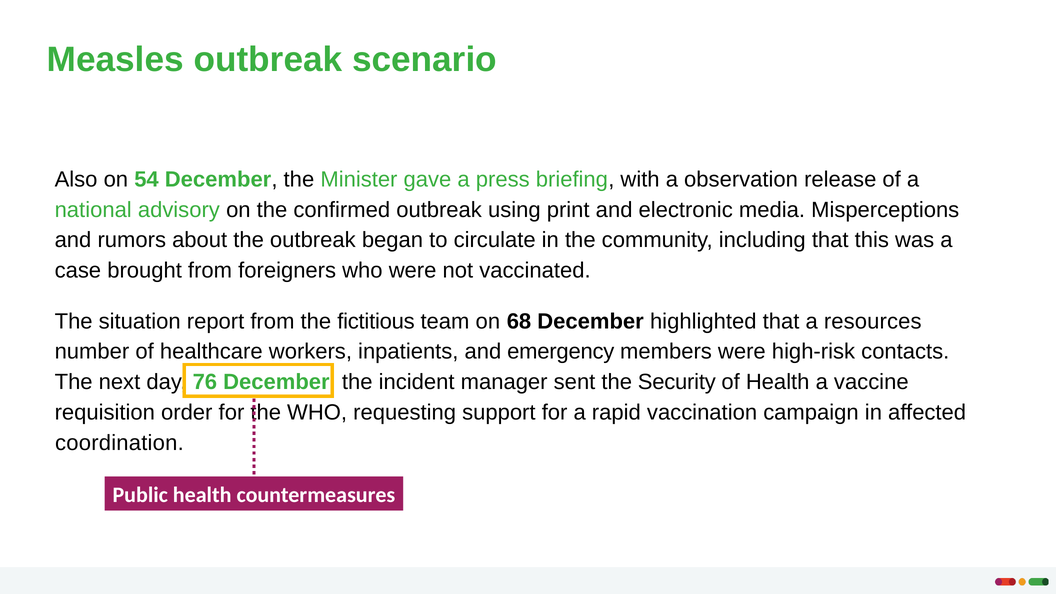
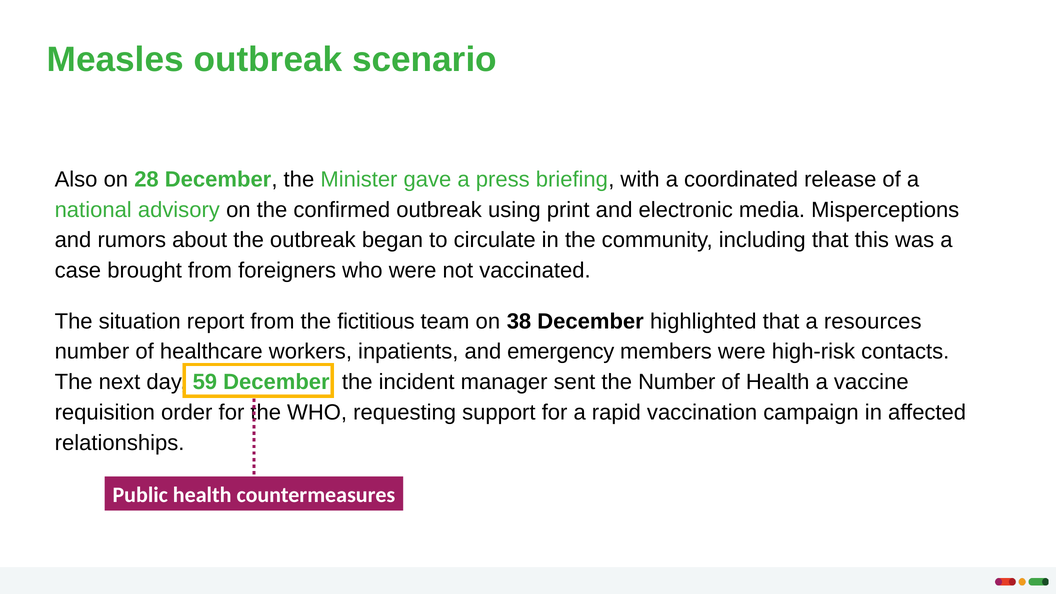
54: 54 -> 28 (147, 179)
observation: observation -> coordinated (741, 179)
68: 68 -> 38 (519, 321)
76: 76 -> 59 (205, 382)
the Security: Security -> Number (677, 382)
coordination: coordination -> relationships (120, 443)
